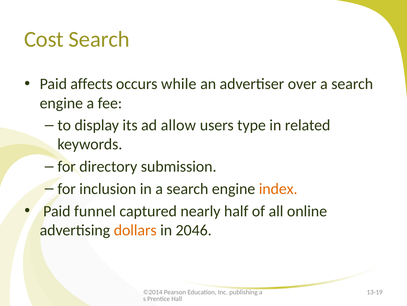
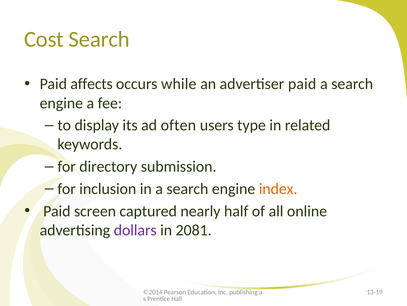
advertiser over: over -> paid (302, 84)
allow: allow -> often (178, 125)
funnel: funnel -> screen (95, 211)
dollars colour: orange -> purple (135, 230)
2046: 2046 -> 2081 (194, 230)
